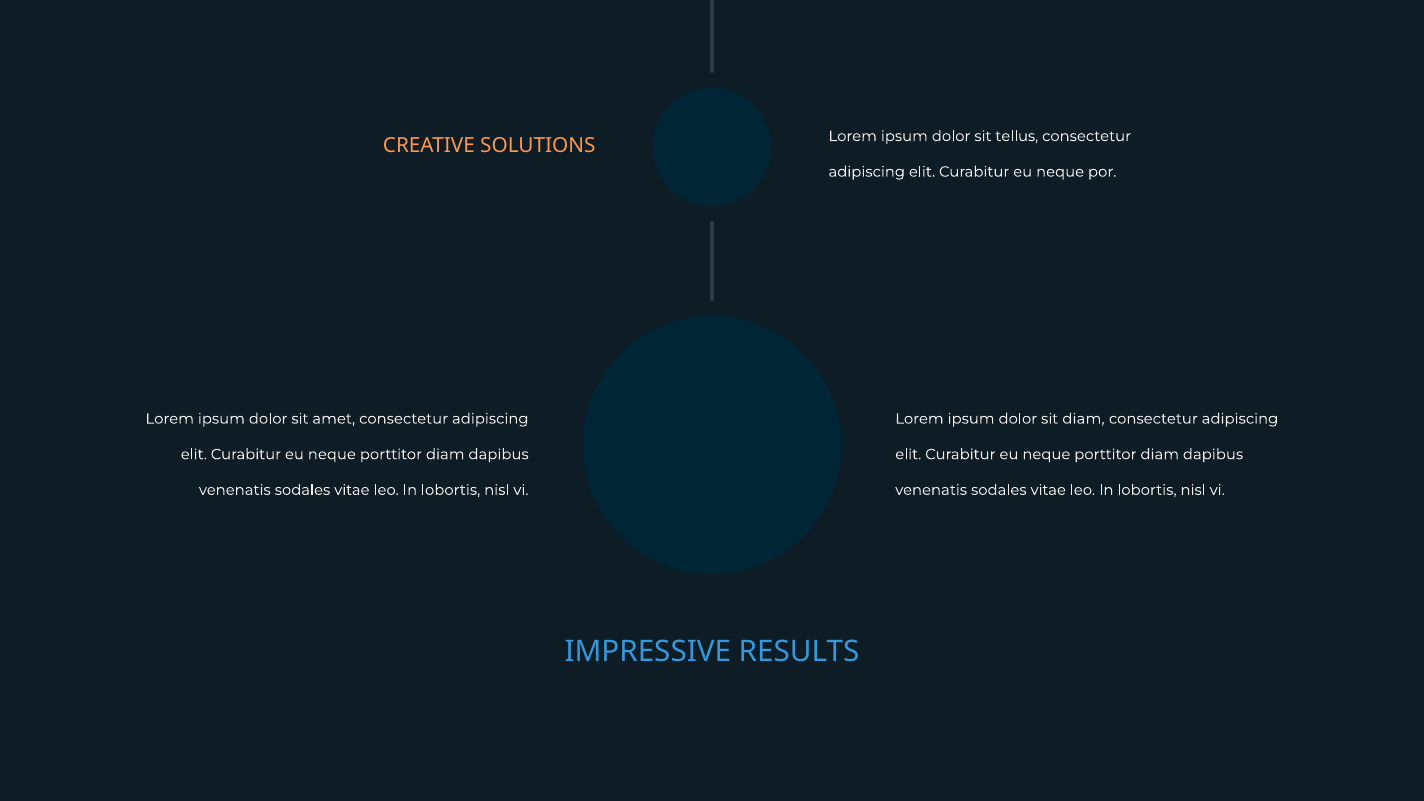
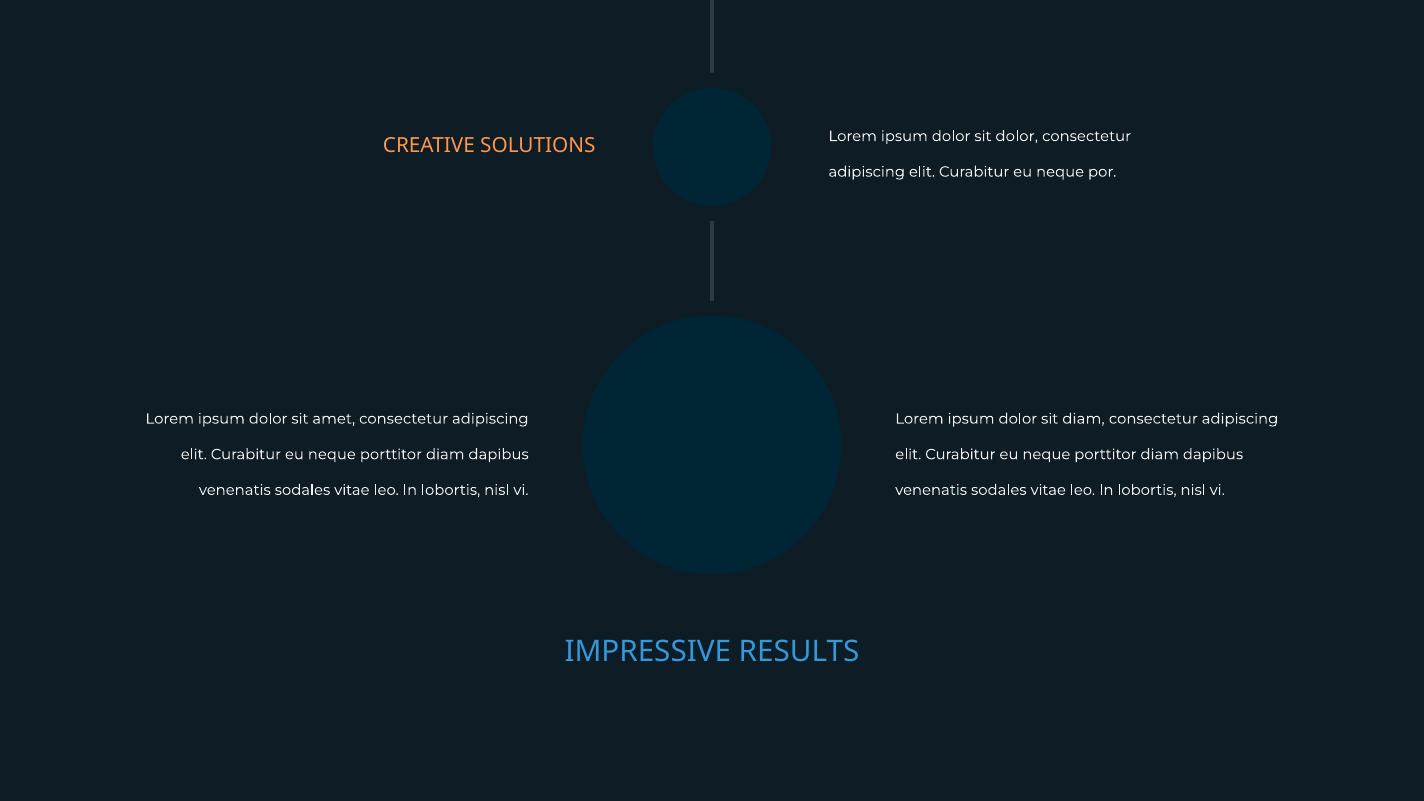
sit tellus: tellus -> dolor (1017, 136)
